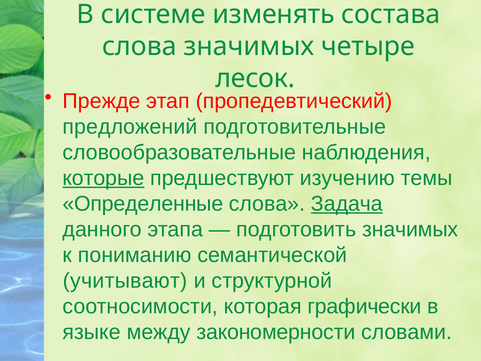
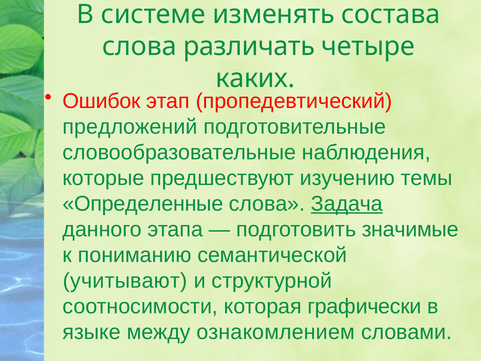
слова значимых: значимых -> различать (249, 46)
лесок: лесок -> каких (255, 78)
Прежде: Прежде -> Ошибок (102, 101)
которые underline: present -> none (103, 178)
подготовить значимых: значимых -> значимые (410, 229)
закономерности: закономерности -> ознакомлением (276, 332)
